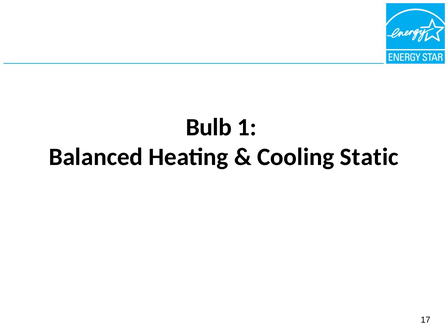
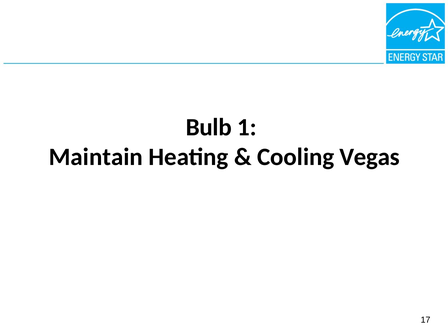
Balanced: Balanced -> Maintain (96, 157)
Static: Static -> Vegas (370, 157)
